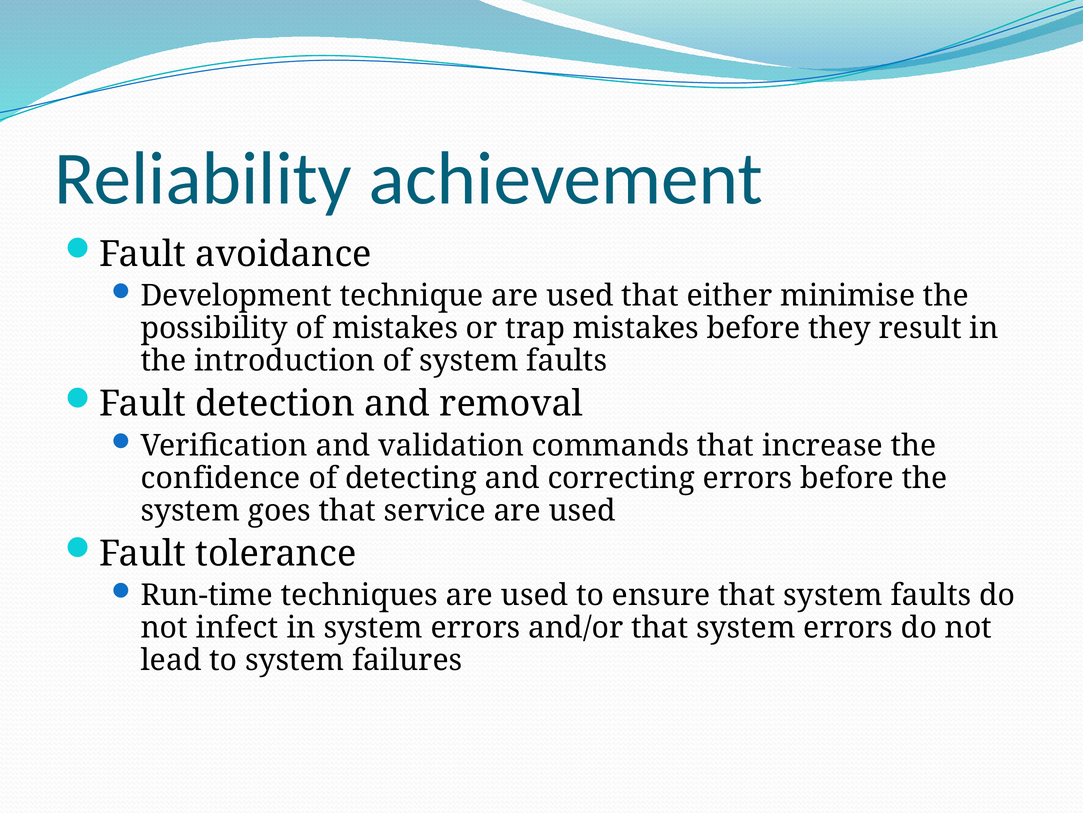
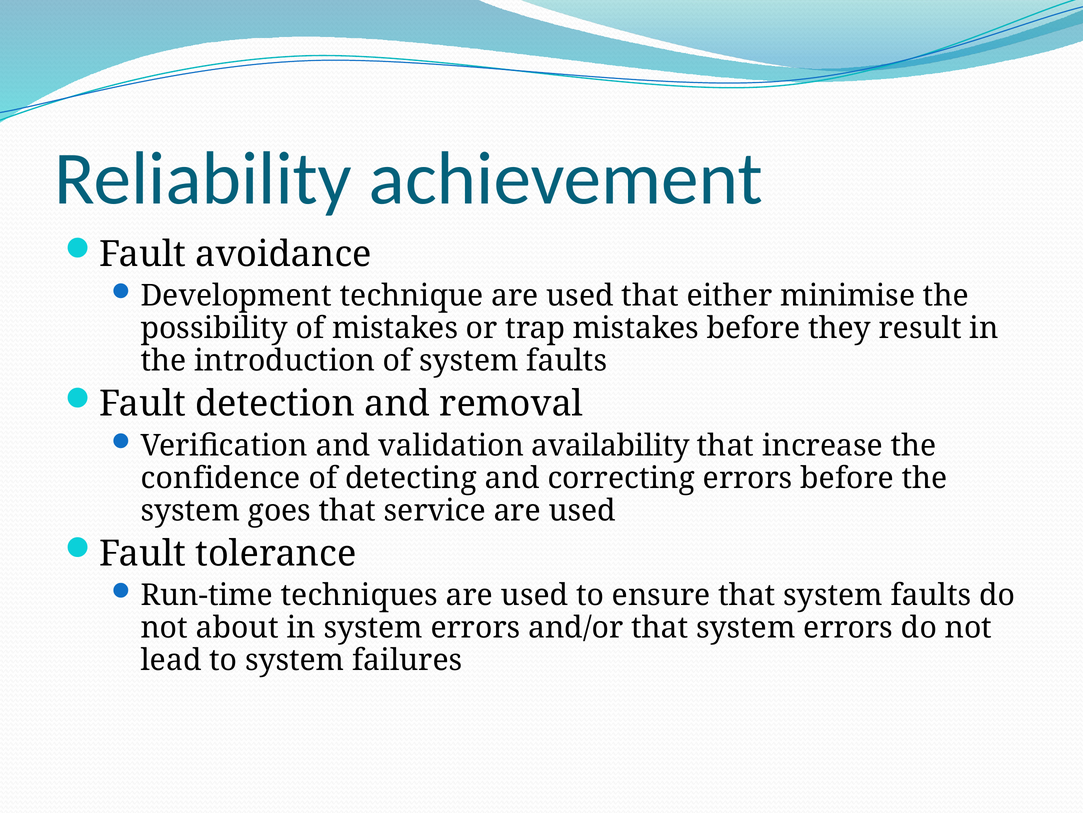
commands: commands -> availability (611, 445)
infect: infect -> about (237, 627)
